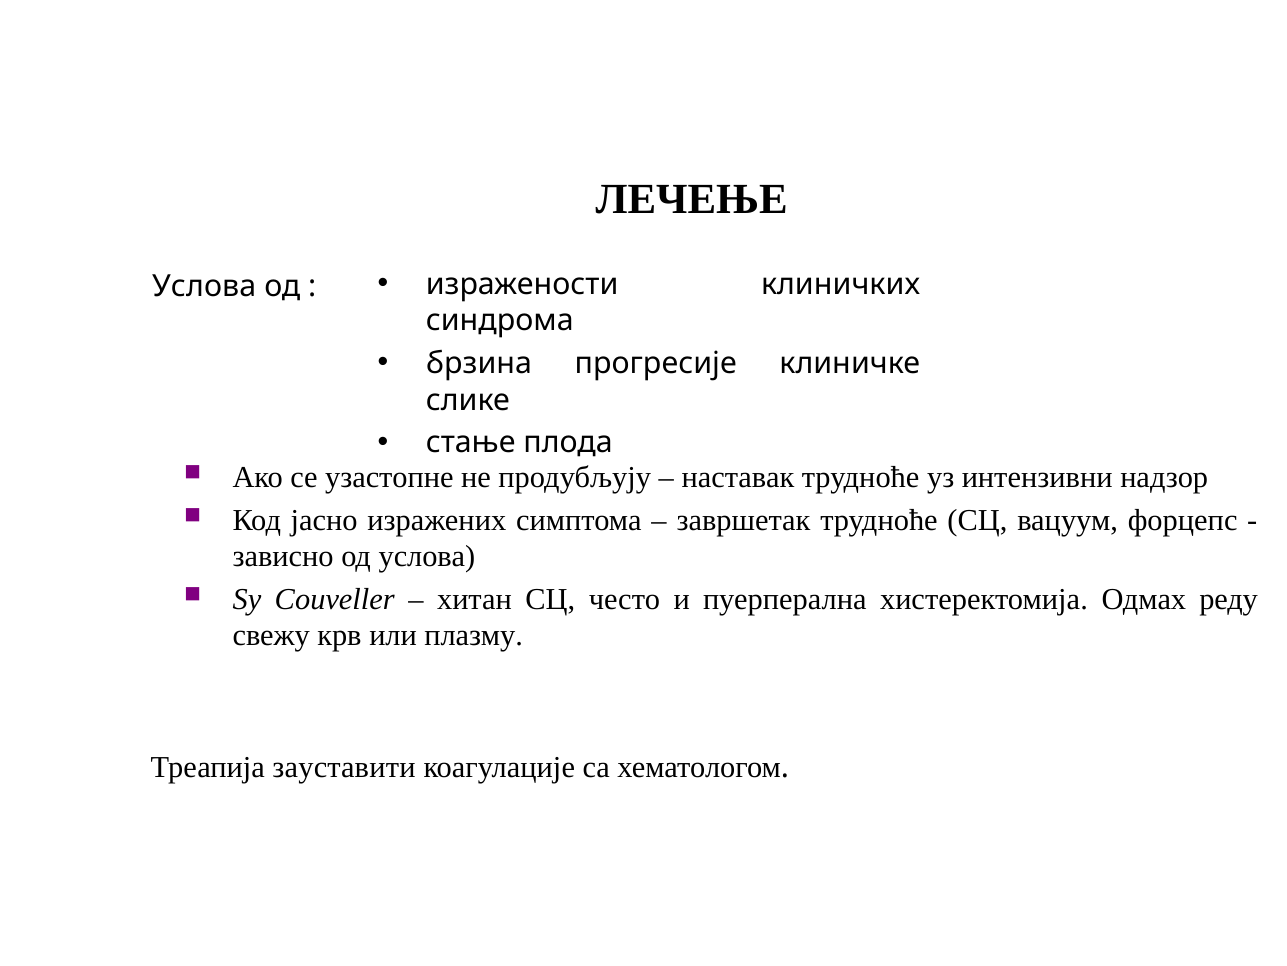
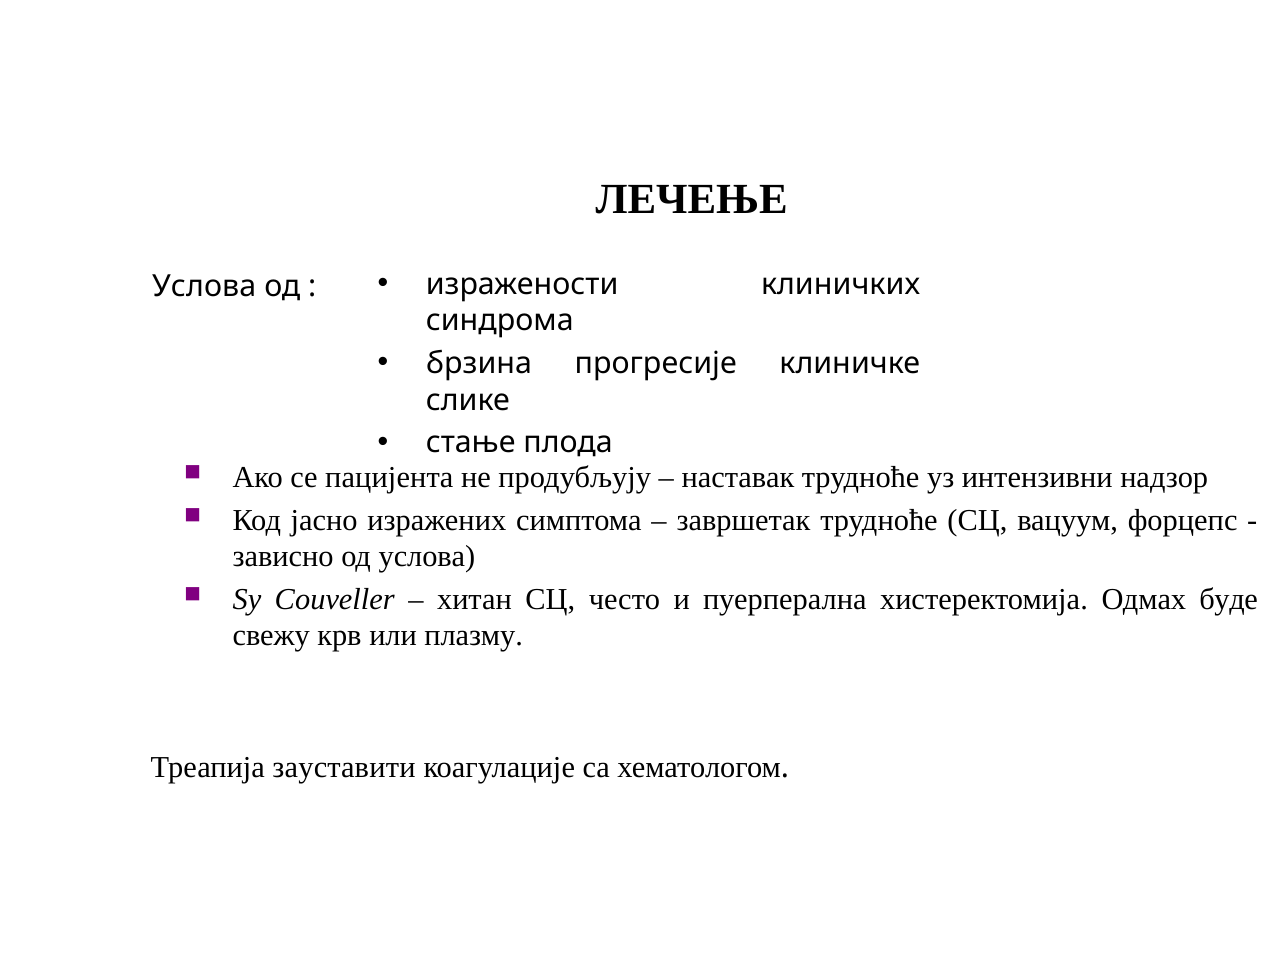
узастопне: узастопне -> пацијента (389, 477)
реду: реду -> буде (1229, 599)
